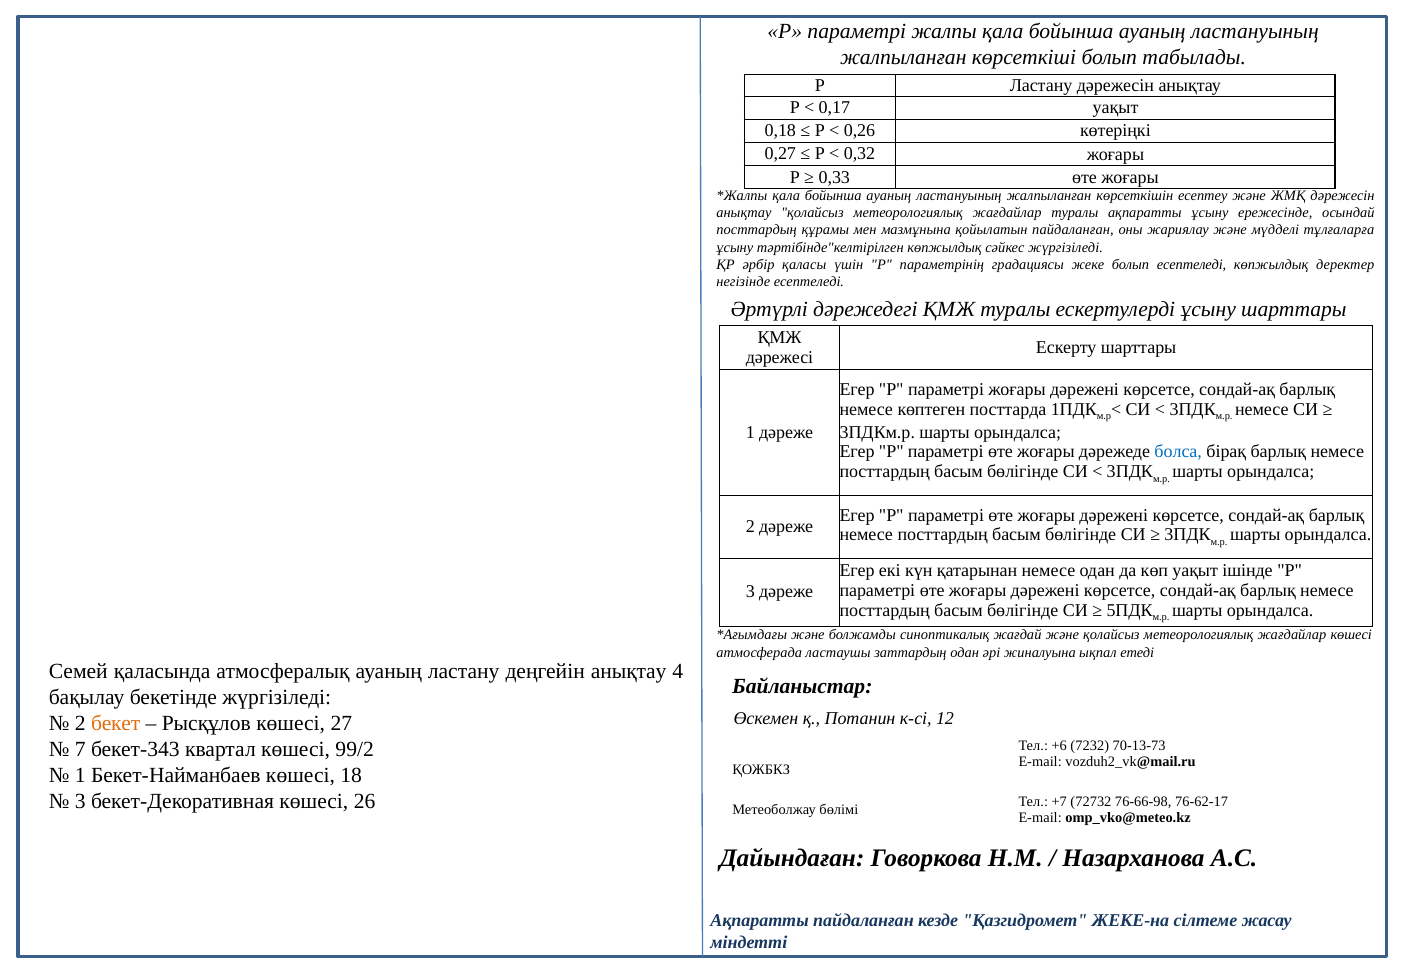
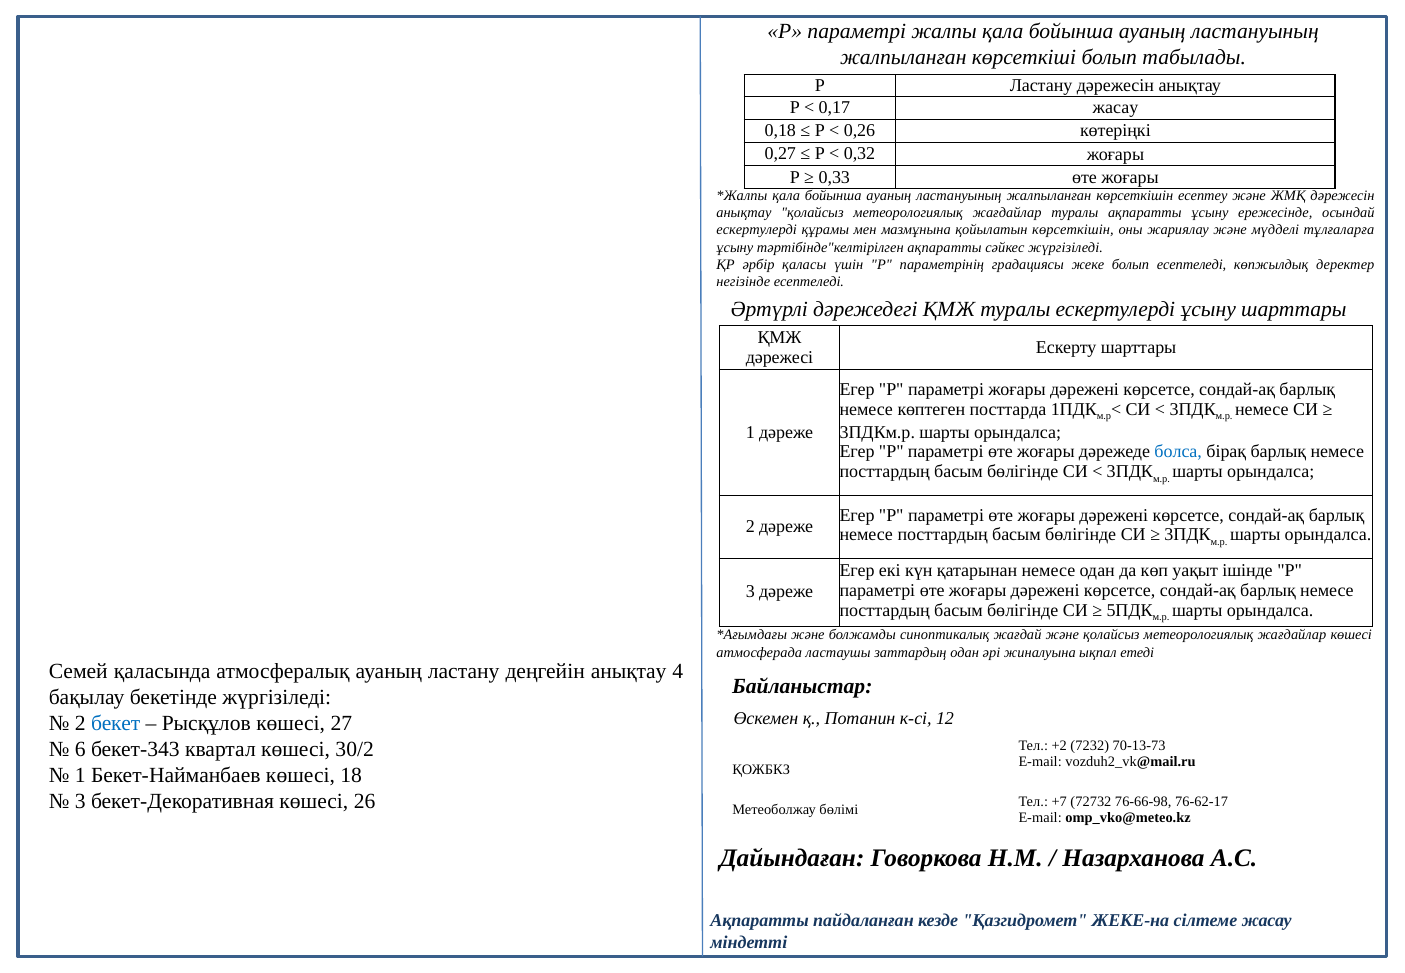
0,17 уақыт: уақыт -> жасау (1115, 108)
посттардың: посттардың -> ескертулерді (757, 230)
қойылатын пайдаланған: пайдаланған -> көрсеткішін (1073, 230)
тәртібінде"келтірілген көпжылдық: көпжылдық -> ақпаратты (944, 247)
бекет colour: orange -> blue (116, 723)
+6: +6 -> +2 (1059, 745)
7: 7 -> 6 (80, 749)
99/2: 99/2 -> 30/2 (355, 749)
